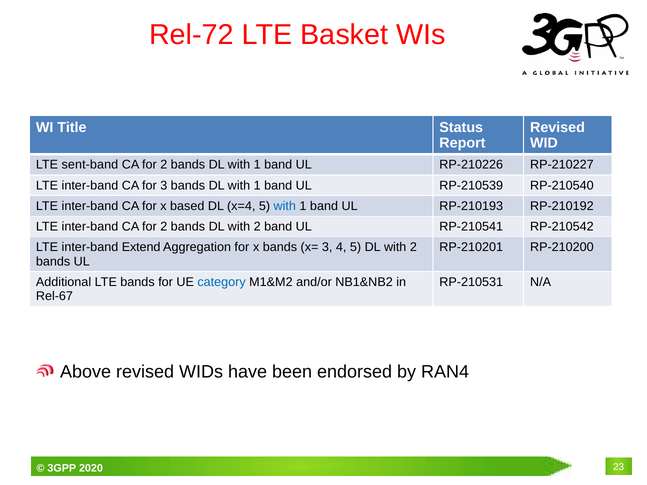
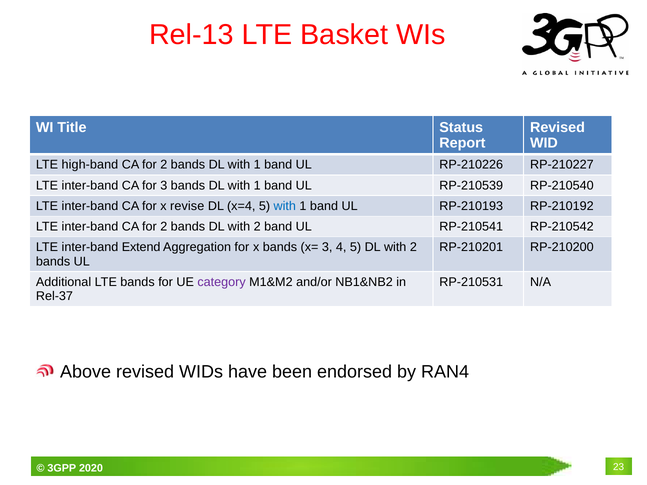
Rel-72: Rel-72 -> Rel-13 (191, 35)
sent-band: sent-band -> high-band (90, 165)
based: based -> revise (187, 206)
category colour: blue -> purple (222, 282)
Rel-67: Rel-67 -> Rel-37 (54, 296)
